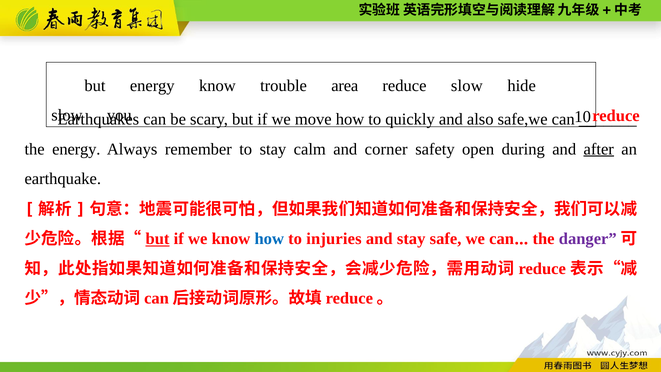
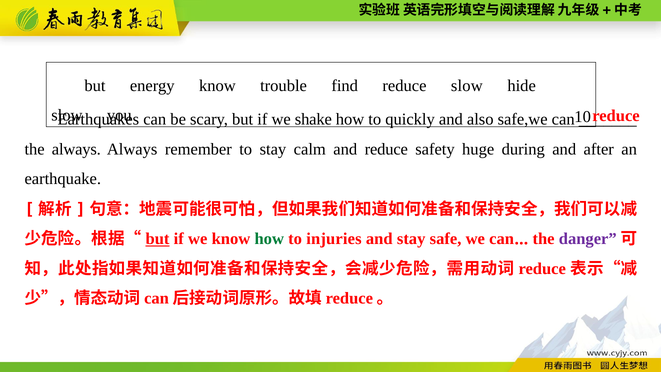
area: area -> find (345, 86)
move: move -> shake (313, 119)
the energy: energy -> always (76, 149)
and corner: corner -> reduce (386, 149)
open: open -> huge (478, 149)
after underline: present -> none (599, 149)
how colour: blue -> green (269, 239)
